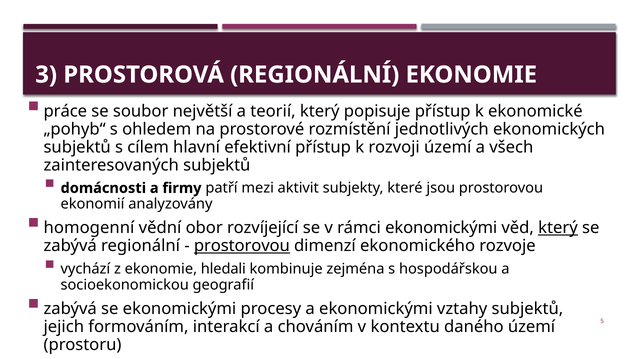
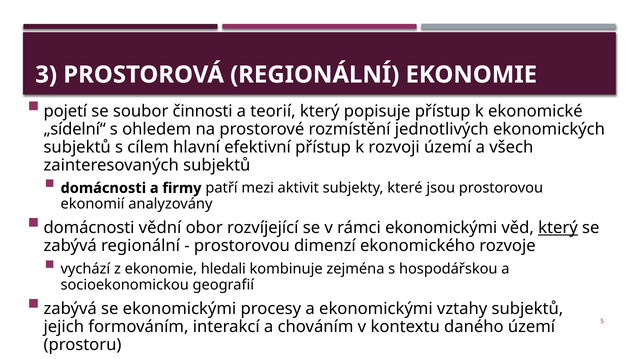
práce: práce -> pojetí (65, 111)
největší: největší -> činnosti (203, 111)
„pohyb“: „pohyb“ -> „sídelní“ (75, 129)
homogenní: homogenní -> domácnosti (89, 228)
prostorovou underline: present -> none (242, 246)
